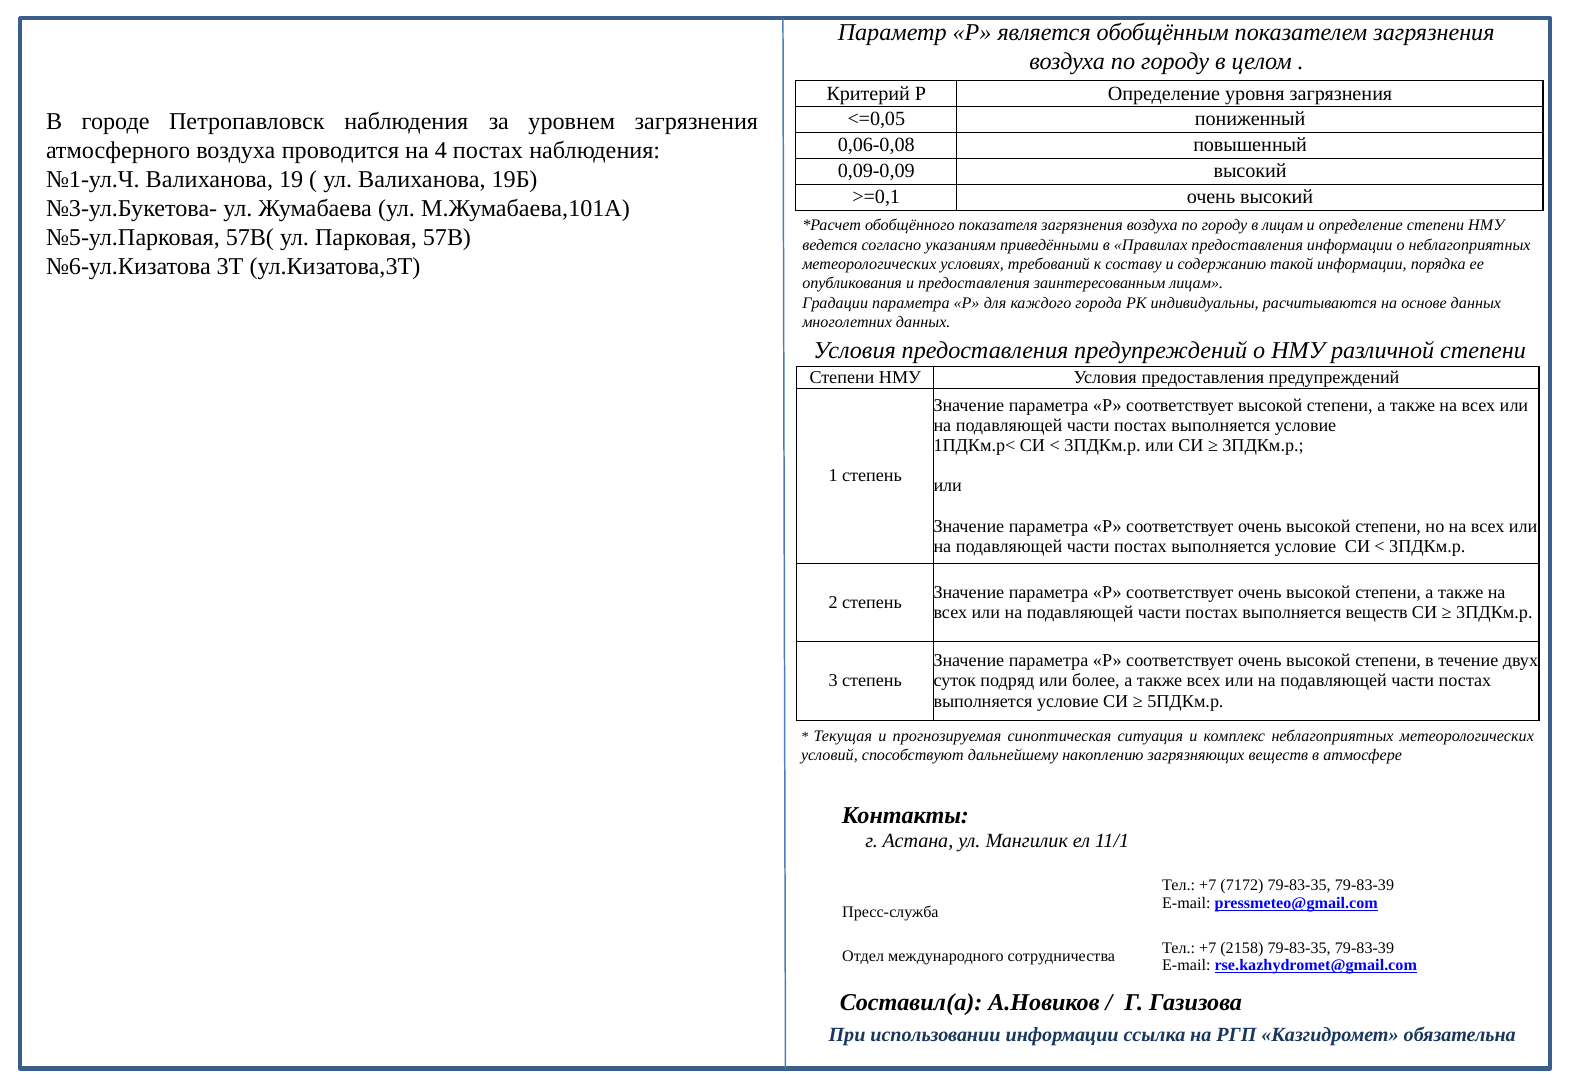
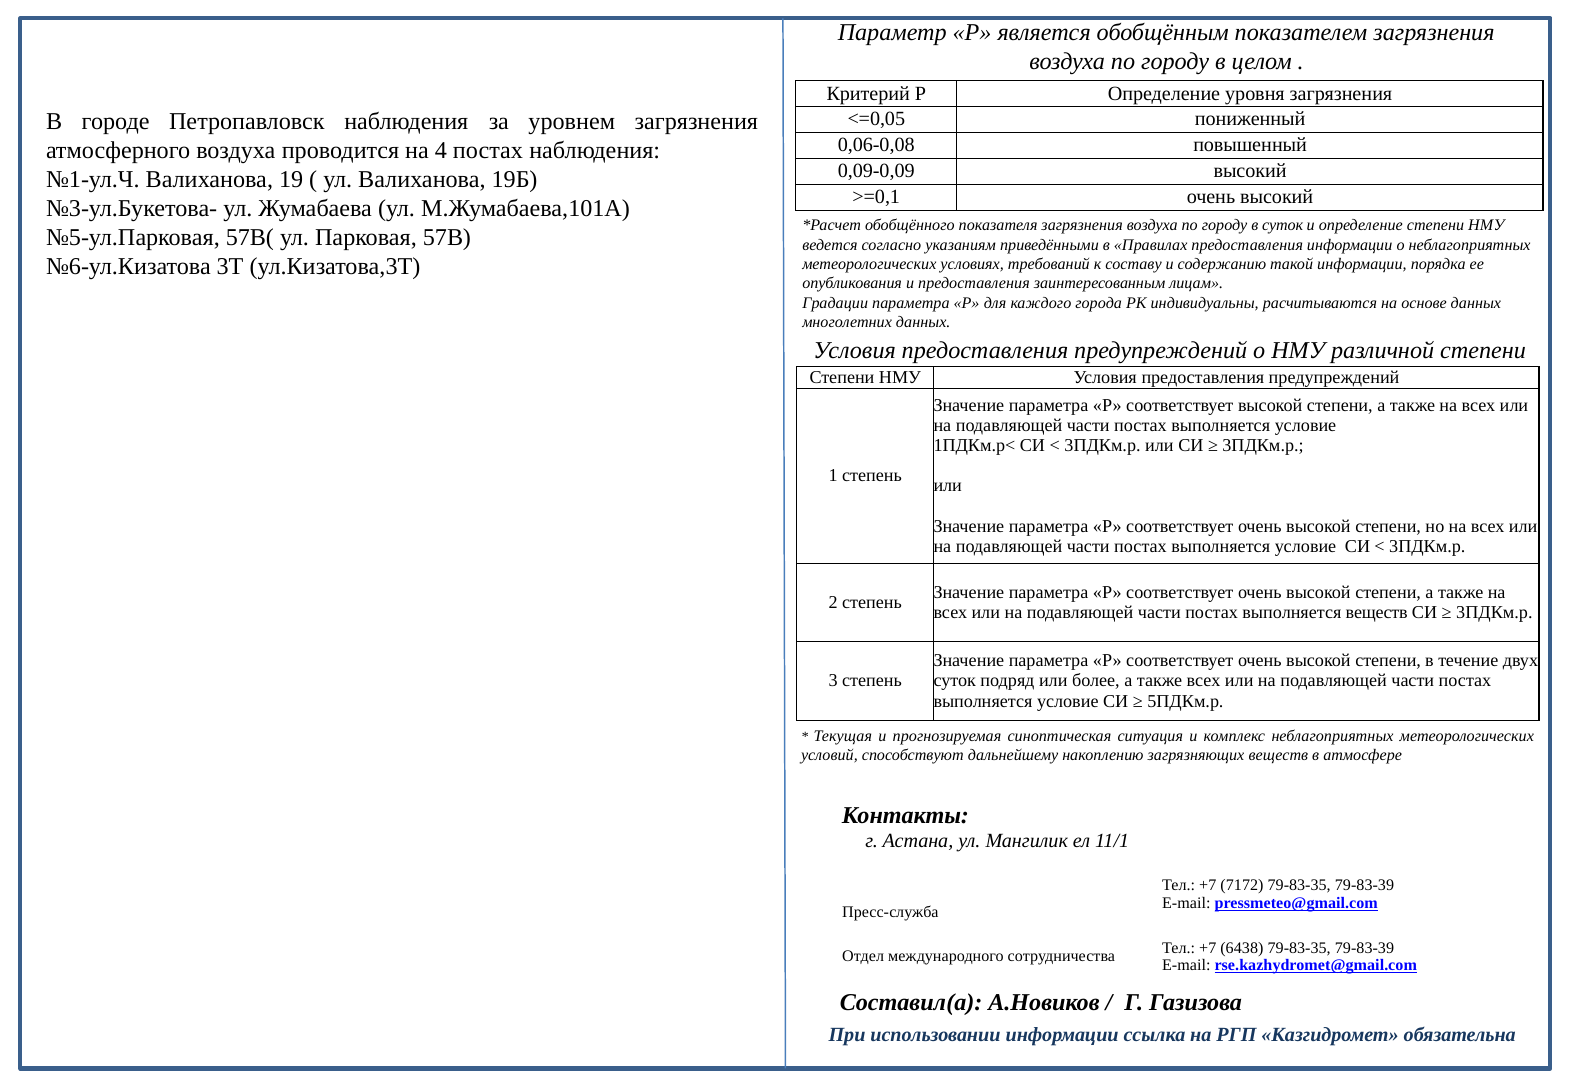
в лицам: лицам -> суток (1283, 226)
2158: 2158 -> 6438 (1242, 948)
